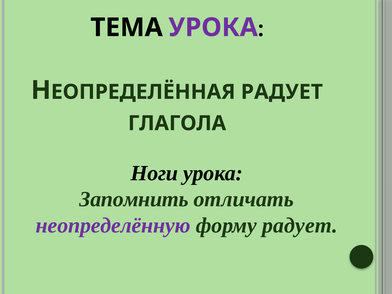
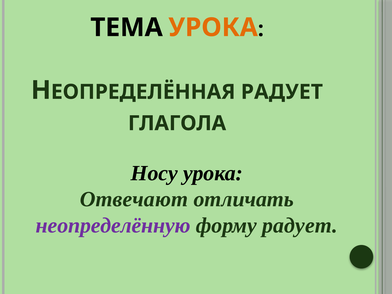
УРОКА colour: purple -> orange (213, 27)
Ноги: Ноги -> Носу (154, 173)
Запомнить: Запомнить -> Отвечают (134, 199)
